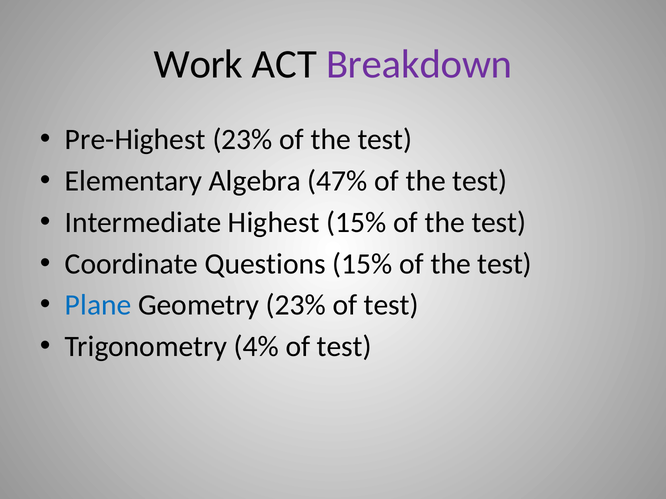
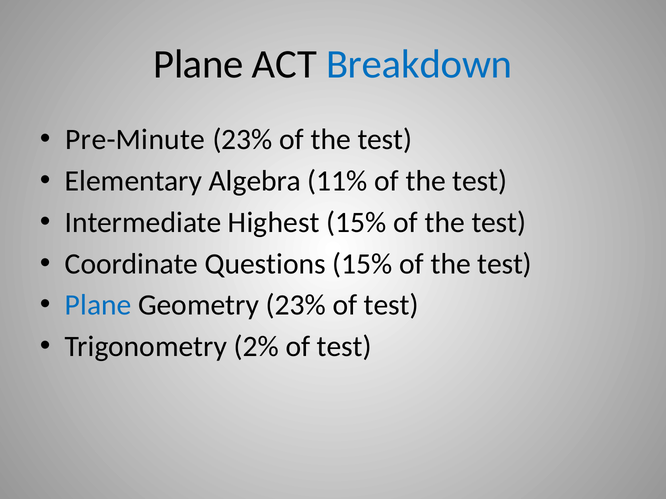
Work: Work -> Plane (198, 64)
Breakdown colour: purple -> blue (419, 64)
Pre-Highest: Pre-Highest -> Pre-Minute (135, 140)
47%: 47% -> 11% (337, 181)
4%: 4% -> 2% (256, 347)
